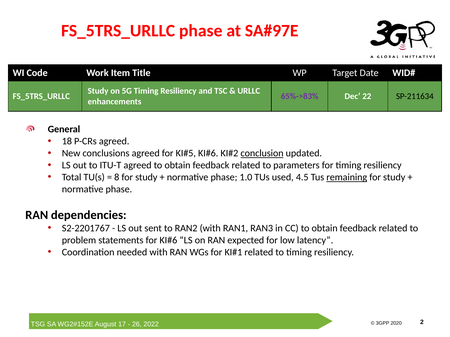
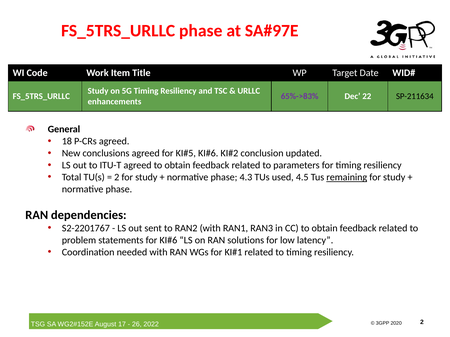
conclusion underline: present -> none (262, 154)
8: 8 -> 2 (117, 178)
1.0: 1.0 -> 4.3 (246, 178)
expected: expected -> solutions (246, 241)
